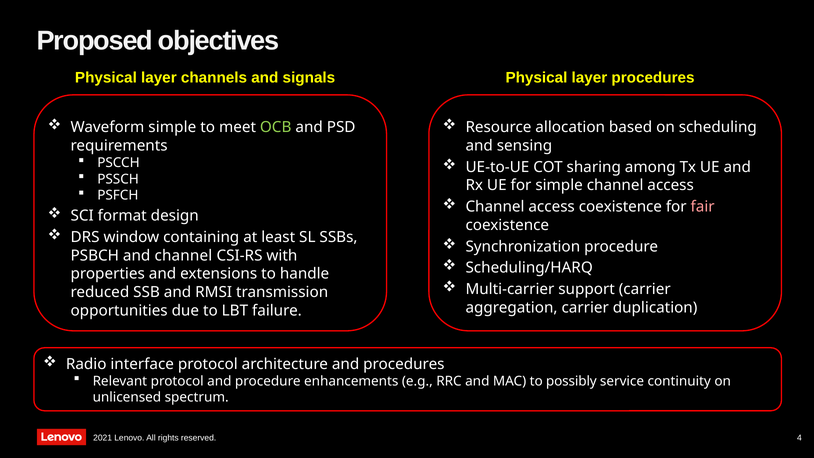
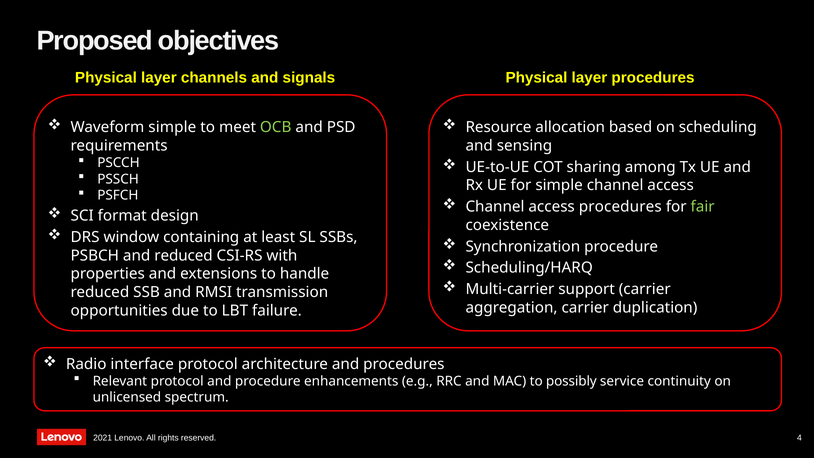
access coexistence: coexistence -> procedures (620, 207)
fair colour: pink -> light green (703, 207)
and channel: channel -> reduced (184, 256)
